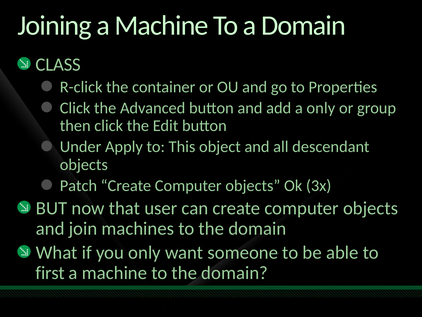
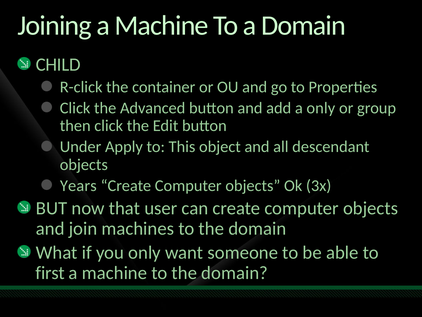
CLASS: CLASS -> CHILD (58, 65)
Patch: Patch -> Years (78, 185)
